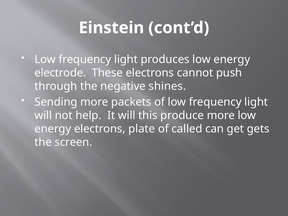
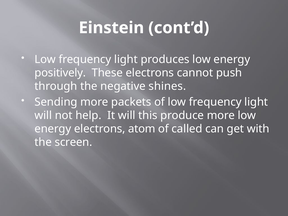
electrode: electrode -> positively (60, 73)
plate: plate -> atom (142, 129)
gets: gets -> with (258, 129)
